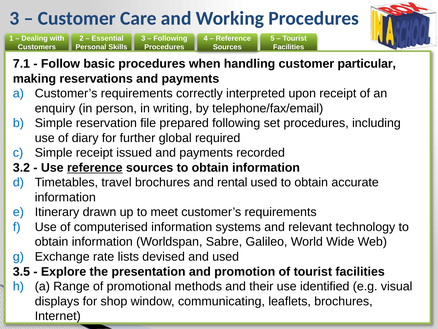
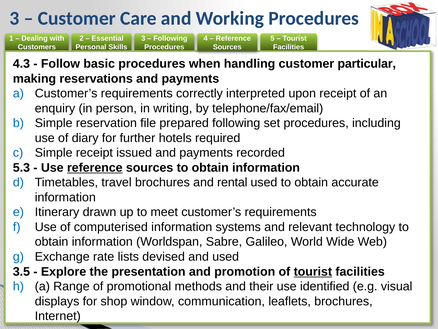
7.1: 7.1 -> 4.3 (21, 64)
global: global -> hotels (175, 138)
3.2: 3.2 -> 5.3 (21, 167)
tourist underline: none -> present (313, 271)
communicating: communicating -> communication (221, 301)
